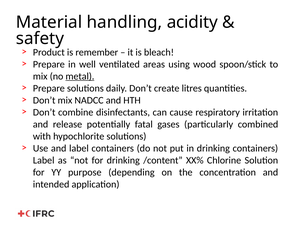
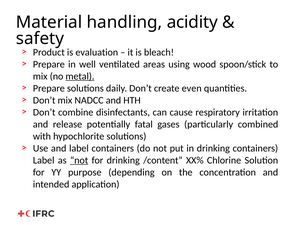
remember: remember -> evaluation (97, 52)
litres: litres -> even (192, 88)
not underline: none -> present (79, 160)
